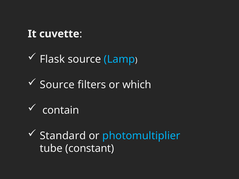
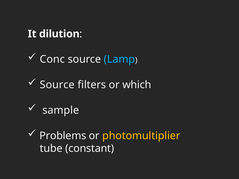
cuvette: cuvette -> dilution (59, 34)
Flask: Flask -> Conc (52, 59)
contain: contain -> sample (61, 110)
Standard: Standard -> Problems (63, 136)
photomultiplier colour: light blue -> yellow (141, 136)
